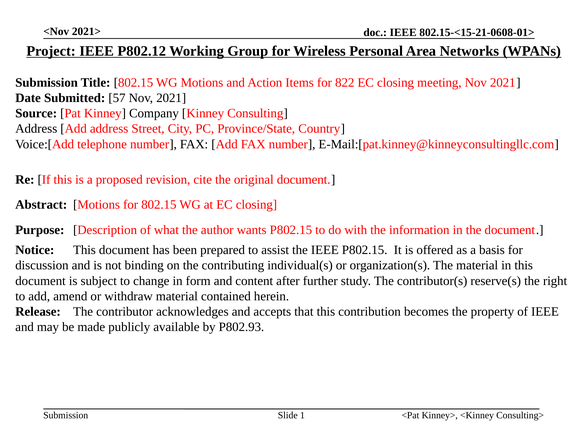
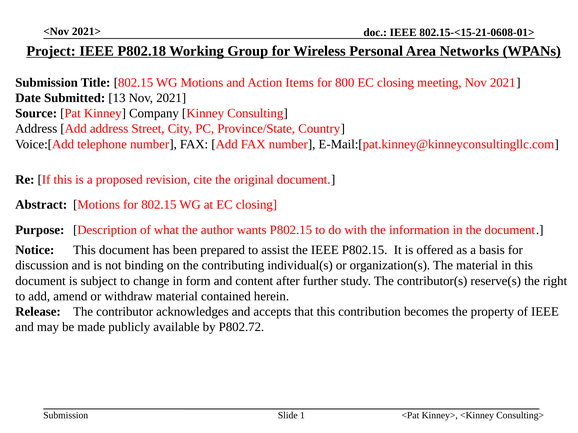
P802.12: P802.12 -> P802.18 (142, 51)
822: 822 -> 800 (345, 83)
57: 57 -> 13 (117, 98)
P802.93: P802.93 -> P802.72 (241, 327)
